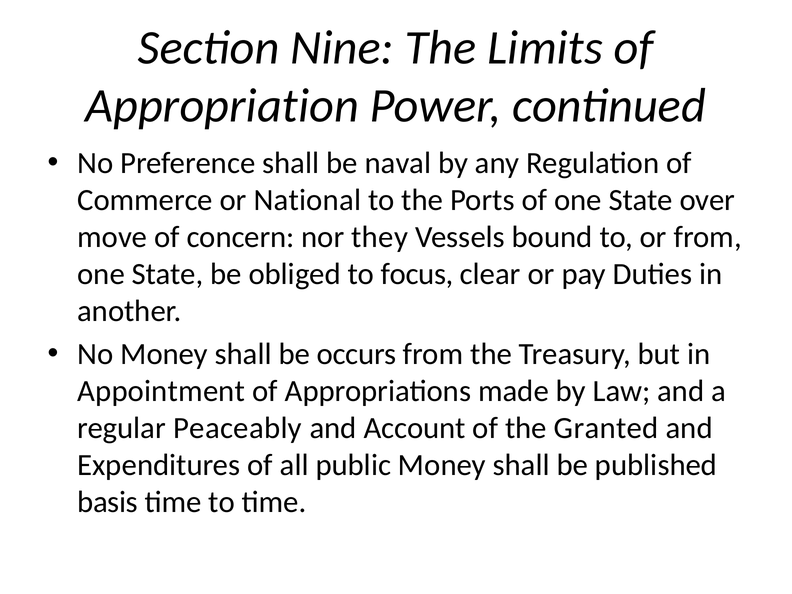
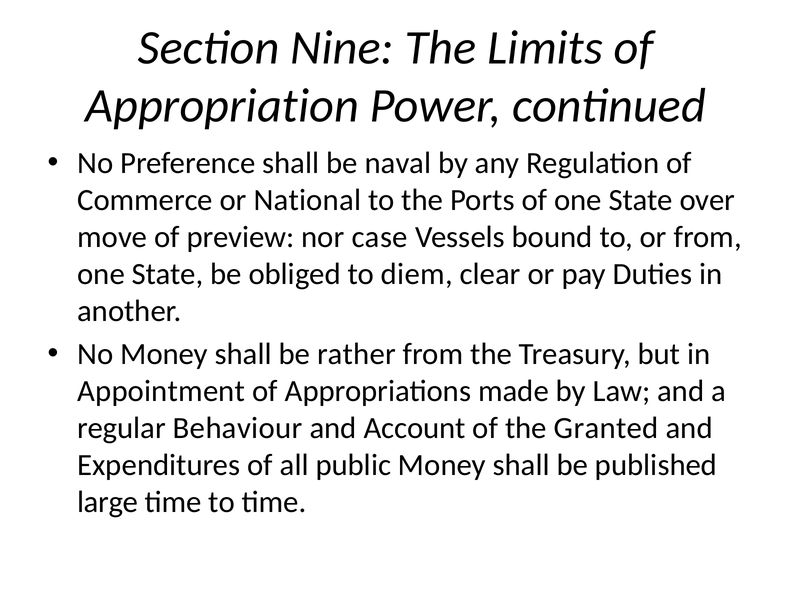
concern: concern -> preview (241, 237)
they: they -> case (380, 237)
focus: focus -> diem (417, 274)
occurs: occurs -> rather (356, 354)
Peaceably: Peaceably -> Behaviour (238, 428)
basis: basis -> large (108, 502)
